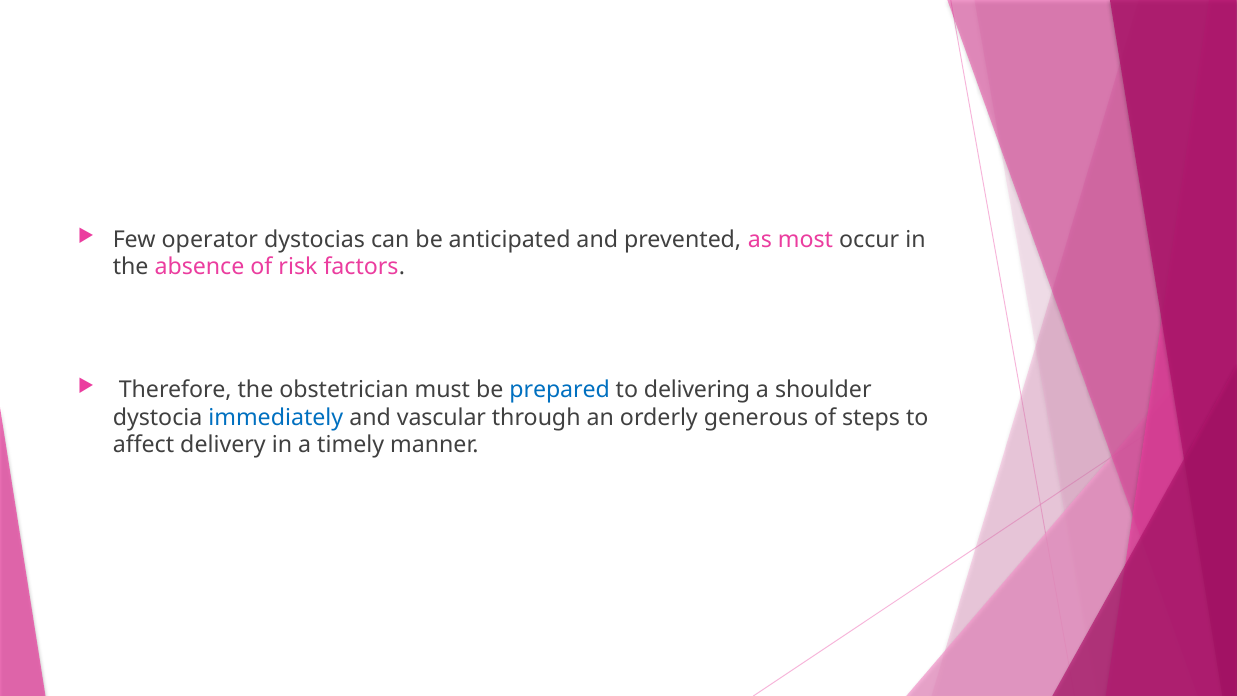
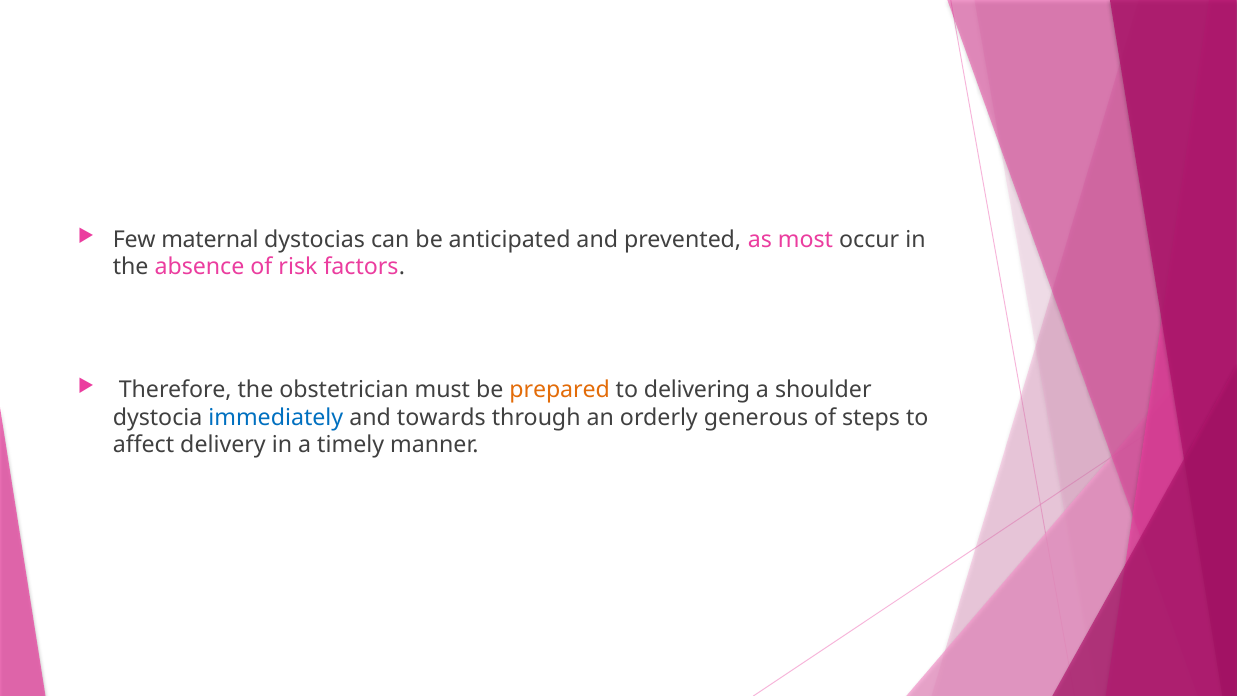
operator: operator -> maternal (210, 239)
prepared colour: blue -> orange (560, 389)
vascular: vascular -> towards (441, 417)
